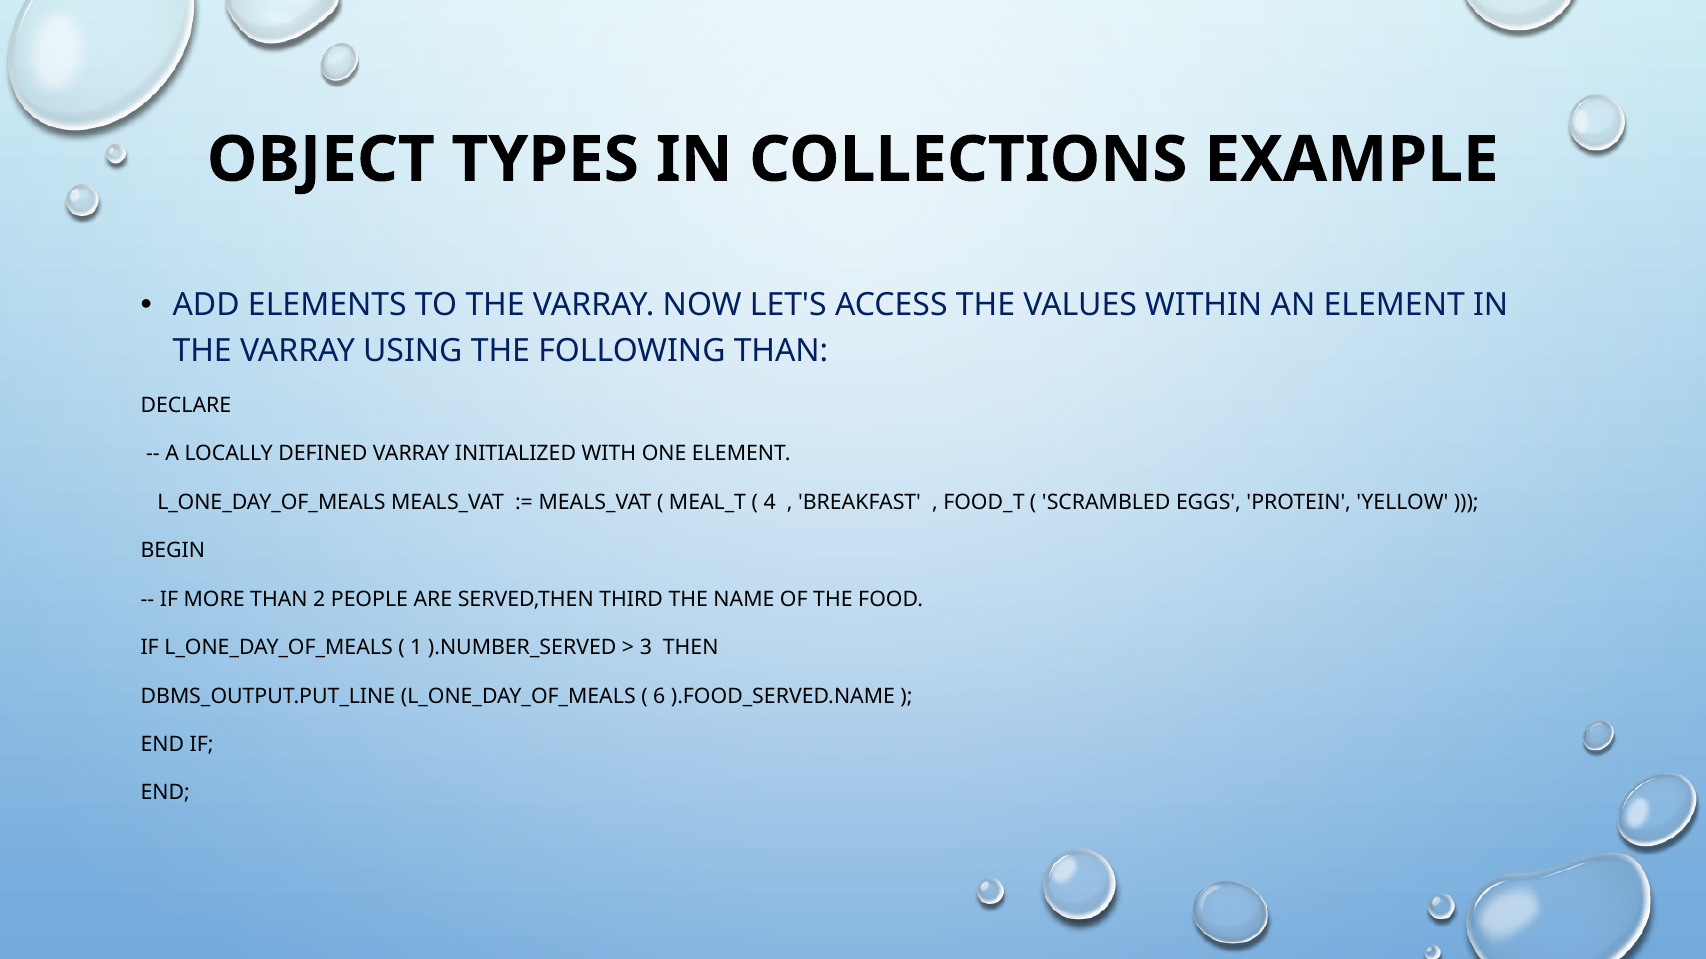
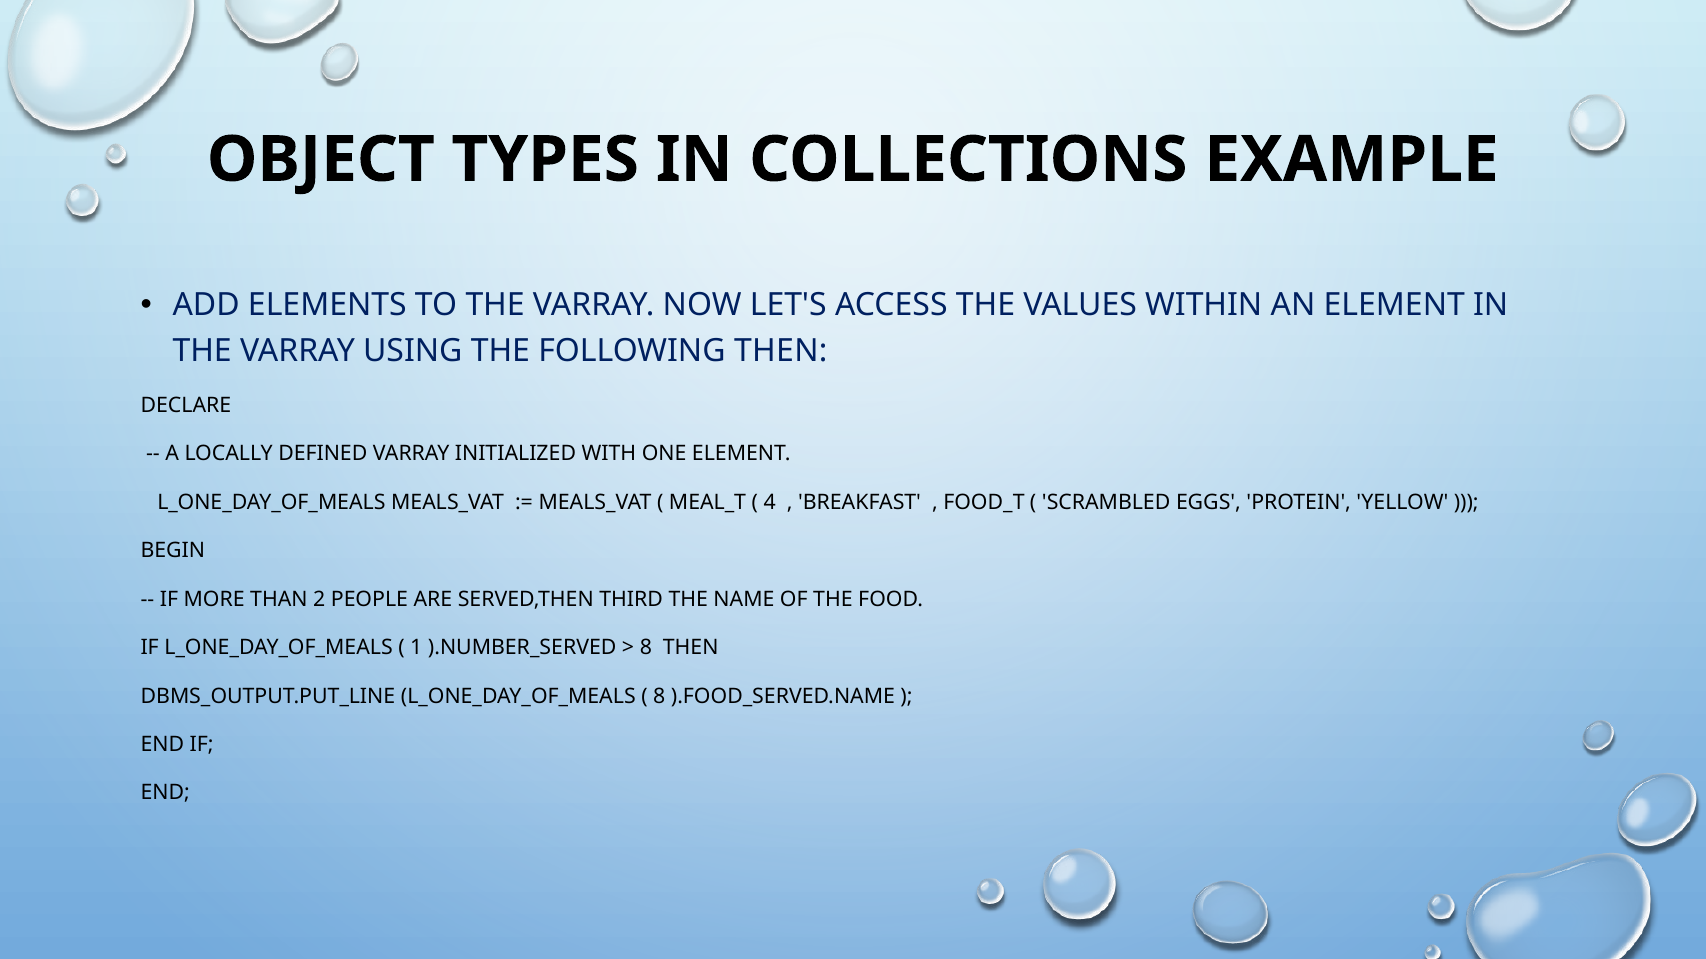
FOLLOWING THAN: THAN -> THEN (781, 352)
3: 3 -> 8 (646, 648)
6: 6 -> 8 (659, 696)
